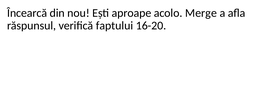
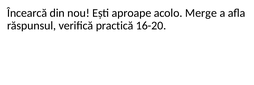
faptului: faptului -> practică (115, 26)
